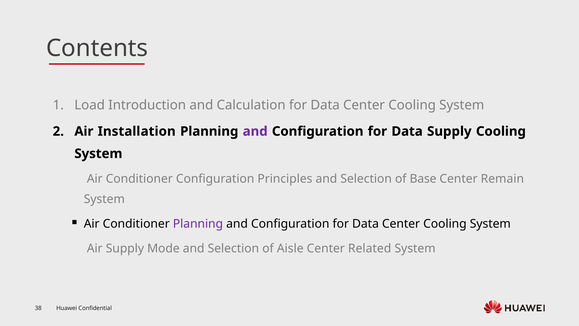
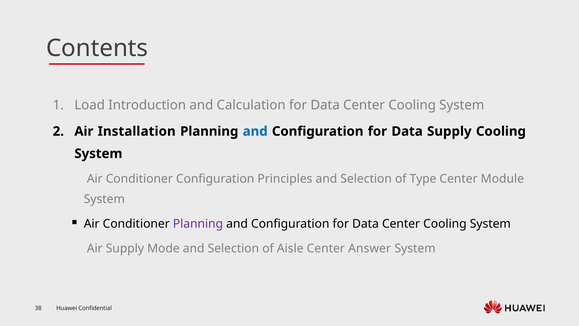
and colour: purple -> blue (255, 131)
Base: Base -> Type (423, 179)
Remain: Remain -> Module (502, 179)
Related: Related -> Answer (370, 248)
